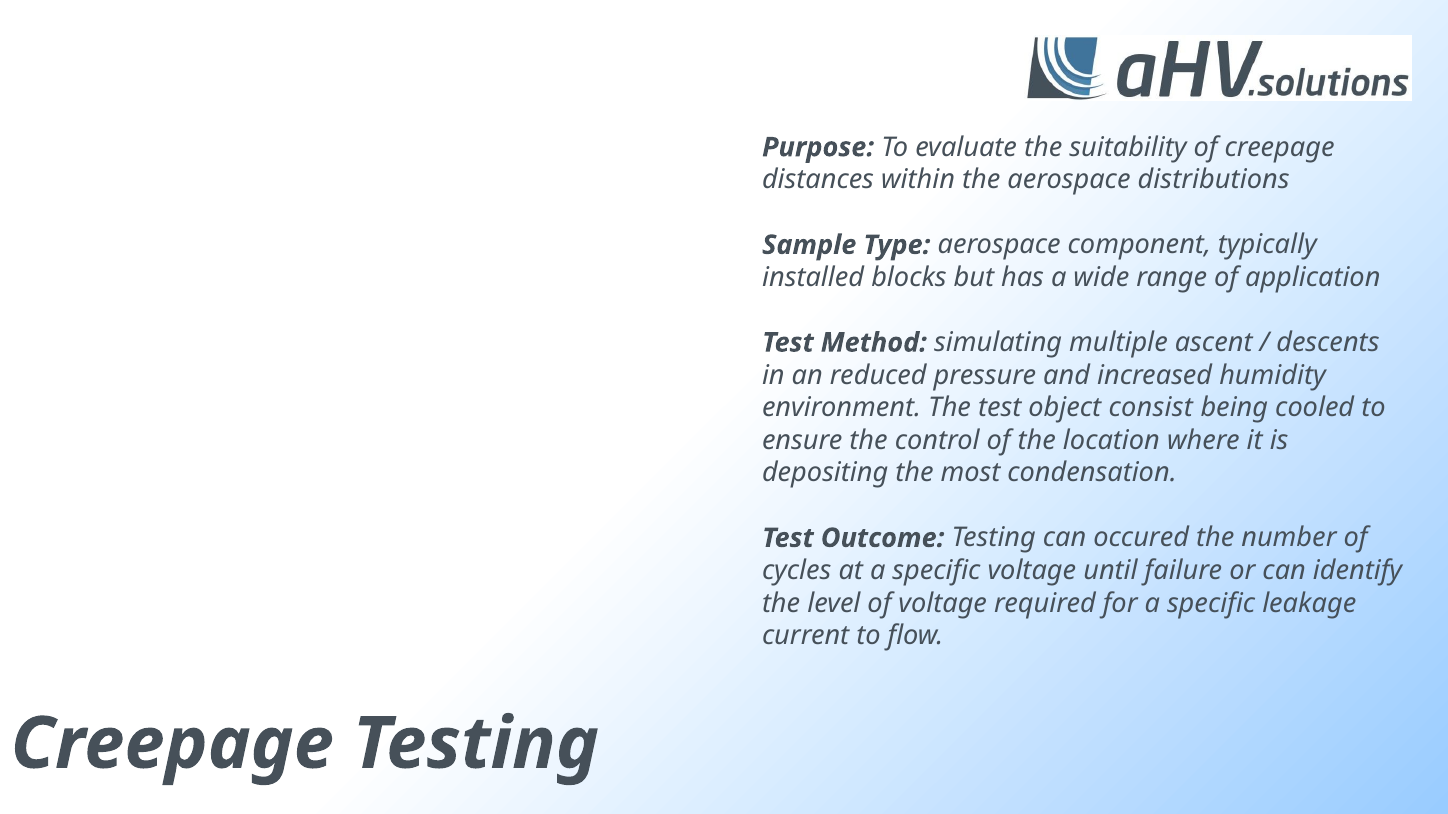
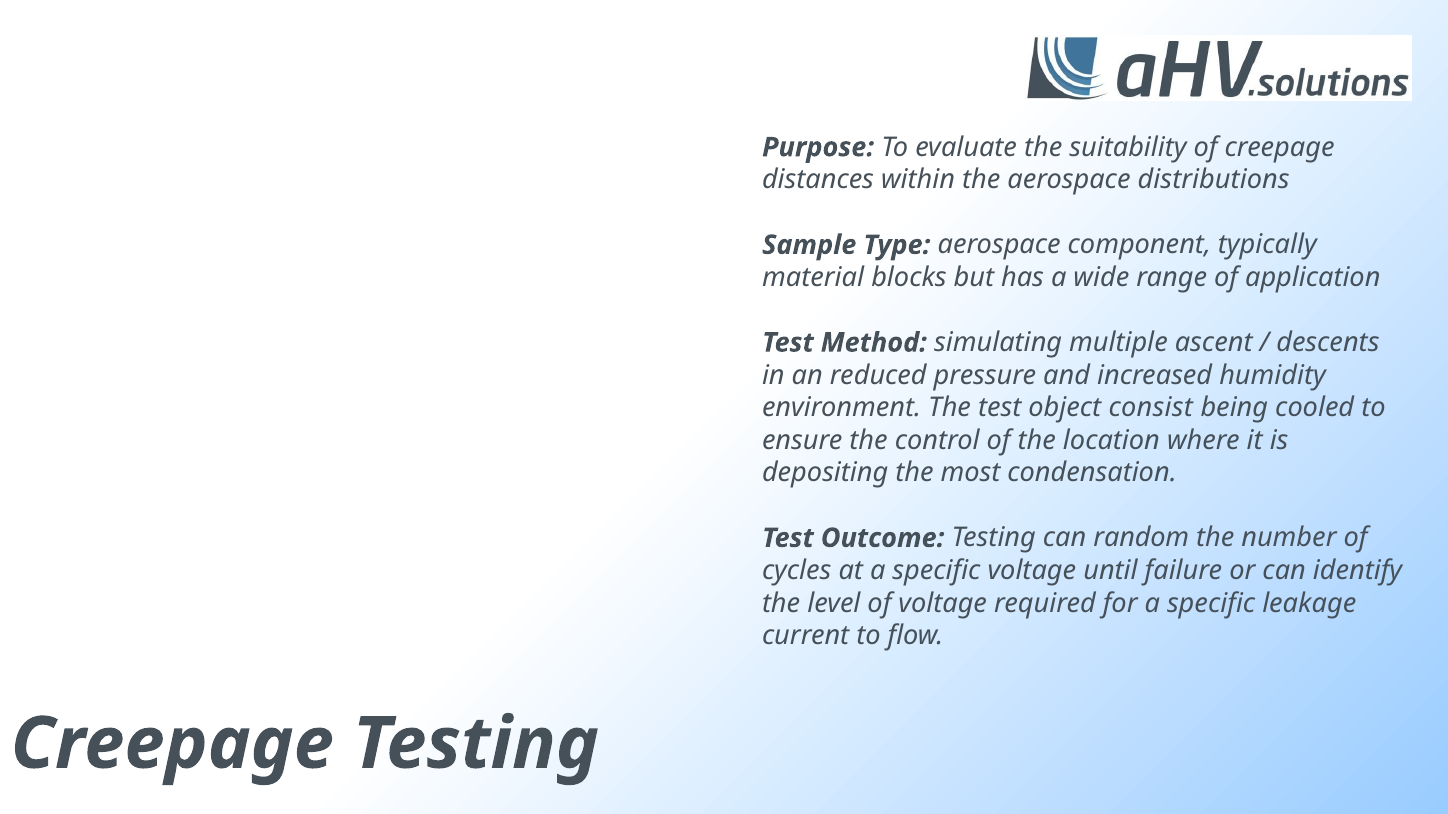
installed: installed -> material (813, 278)
occured: occured -> random (1141, 538)
